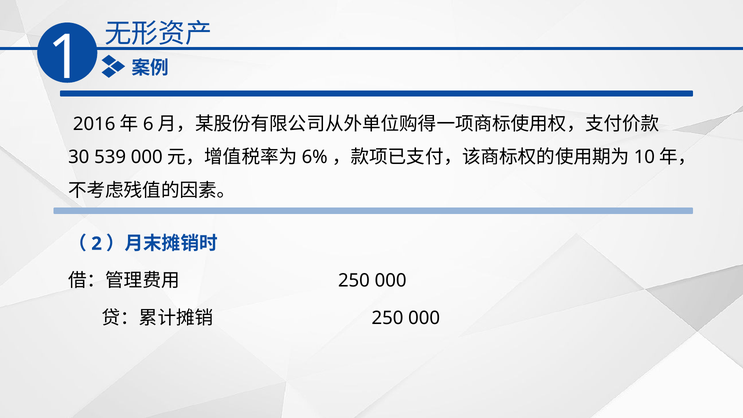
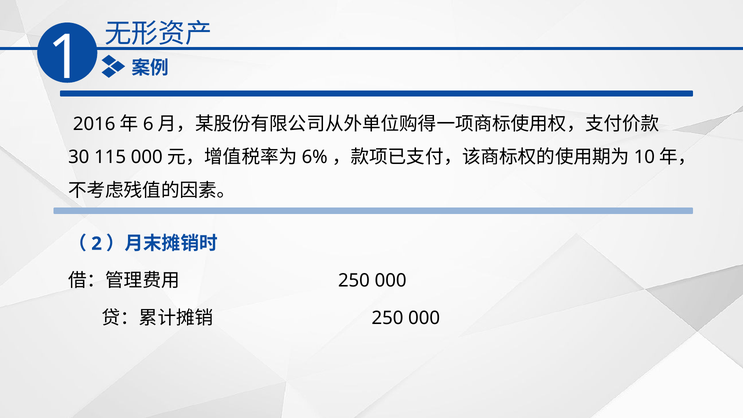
539: 539 -> 115 (110, 157)
